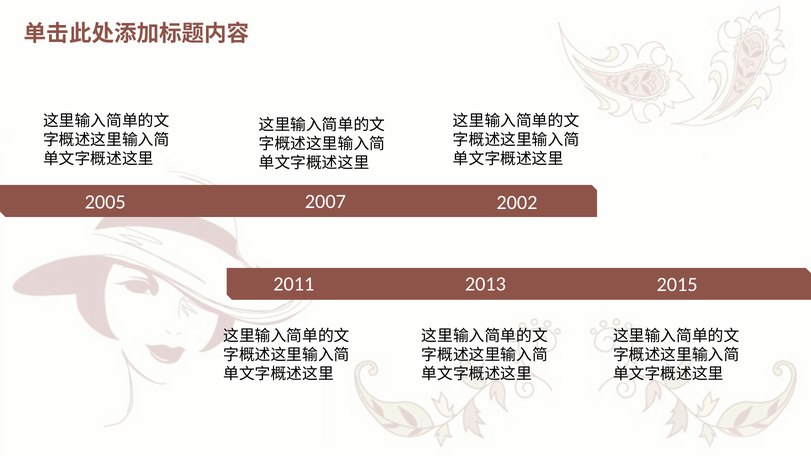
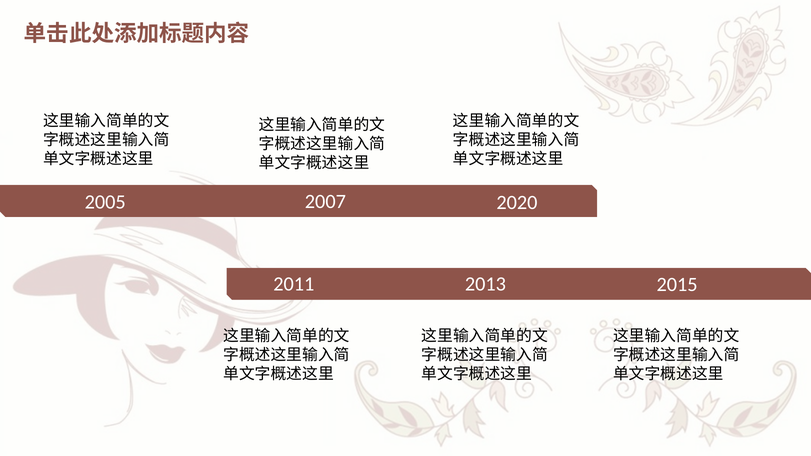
2002: 2002 -> 2020 (517, 203)
